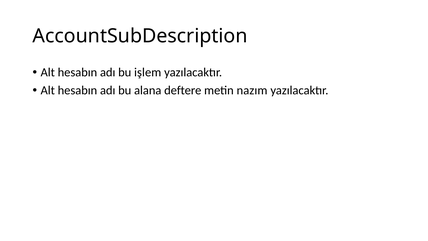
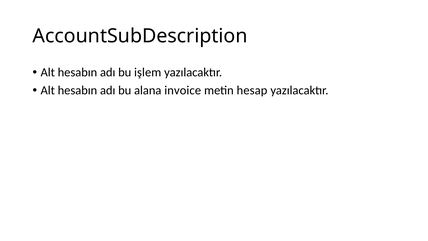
deftere: deftere -> invoice (183, 90)
nazım: nazım -> hesap (252, 90)
